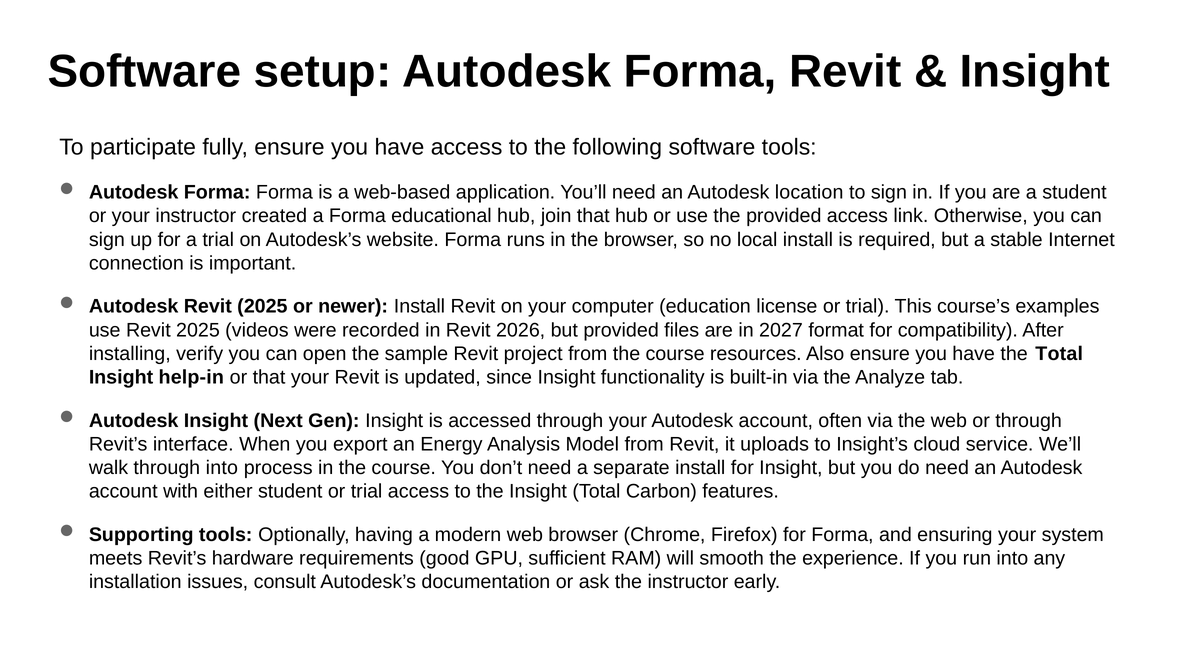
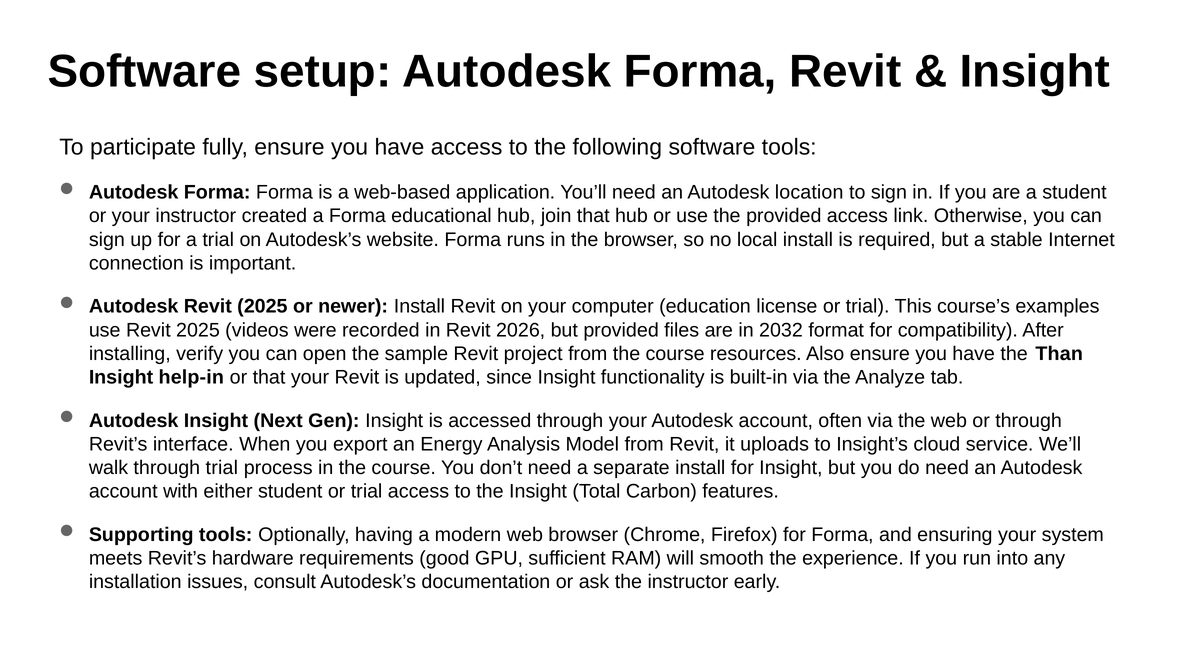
2027: 2027 -> 2032 (781, 330)
the Total: Total -> Than (1059, 354)
through into: into -> trial (222, 468)
